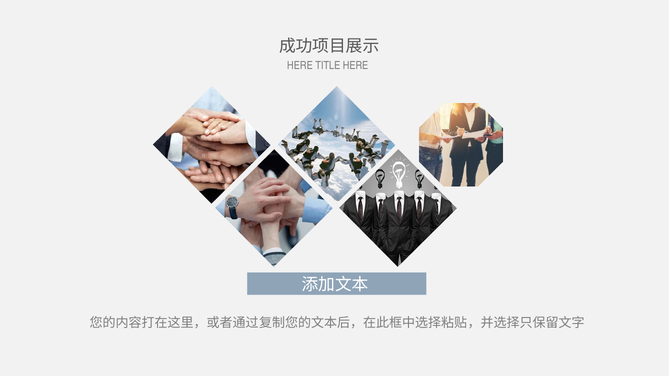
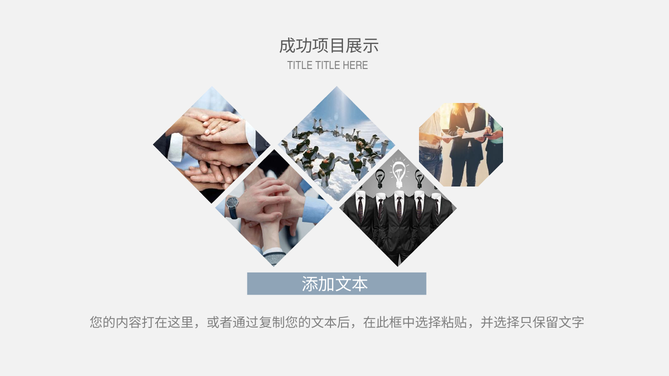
HERE: HERE -> TITLE (300, 66)
